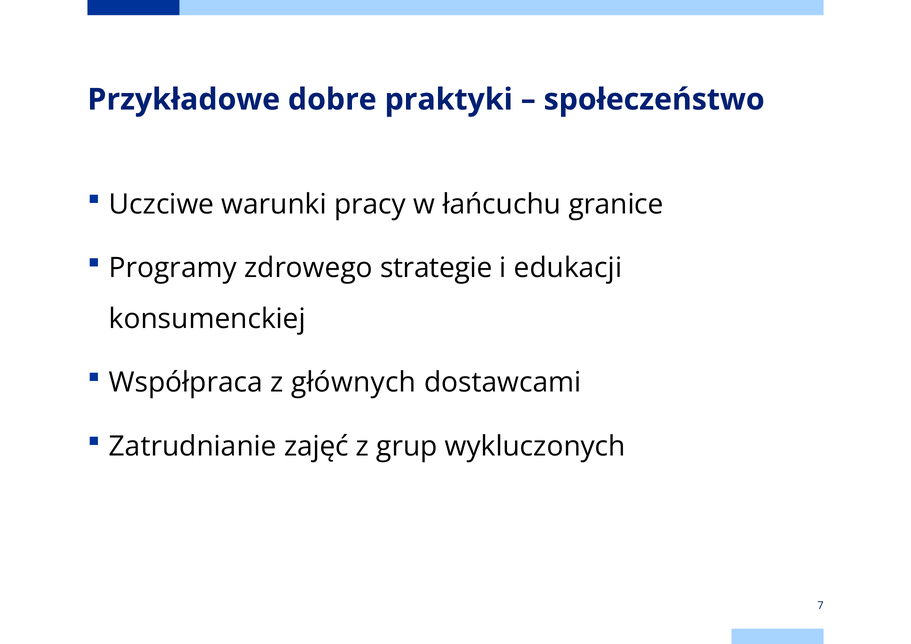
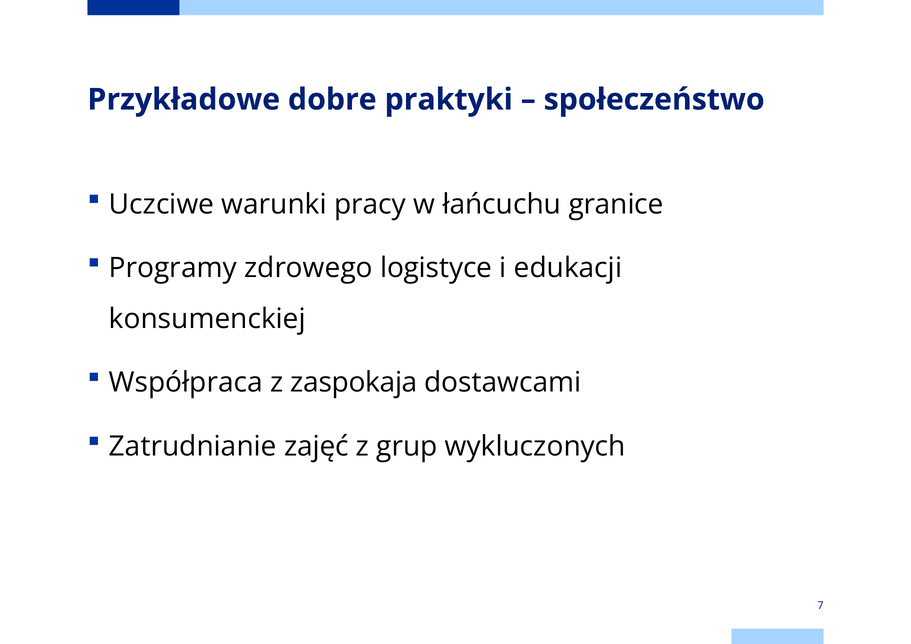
strategie: strategie -> logistyce (436, 268)
głównych: głównych -> zaspokaja (354, 383)
